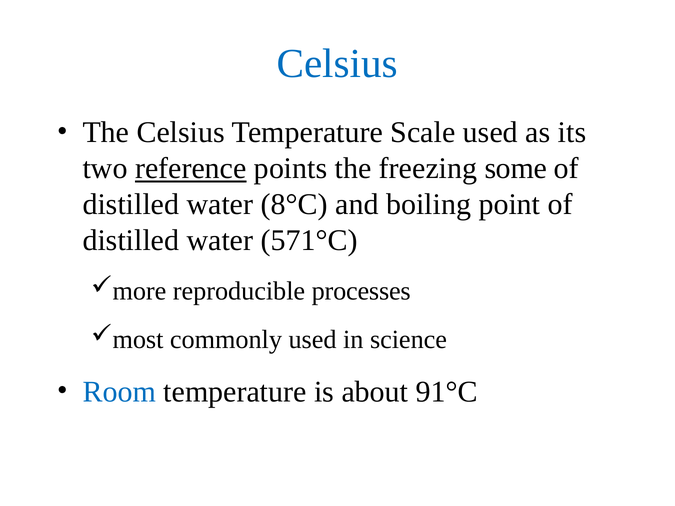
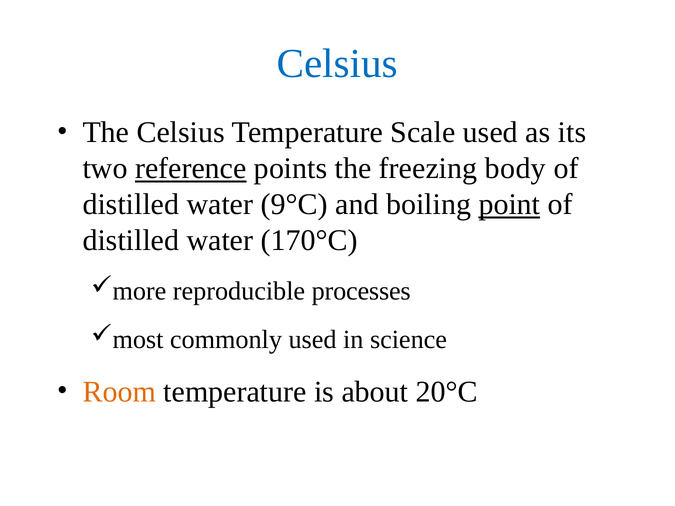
some: some -> body (515, 169)
8°C: 8°C -> 9°C (294, 205)
point underline: none -> present (509, 205)
571°C: 571°C -> 170°C (309, 241)
Room colour: blue -> orange (119, 392)
91°C: 91°C -> 20°C (447, 392)
